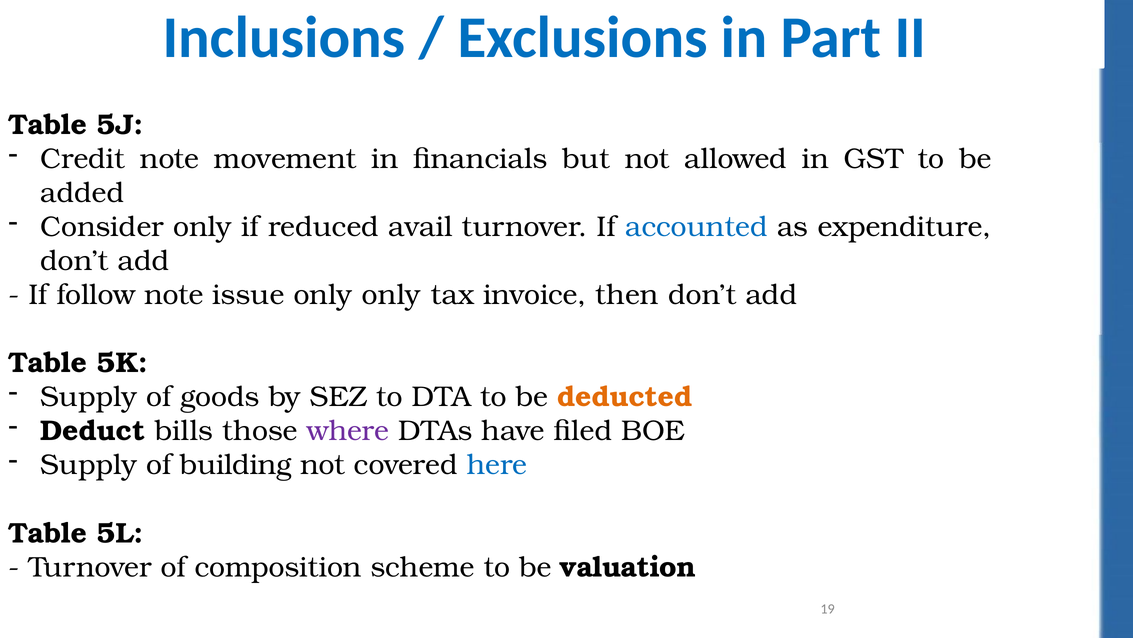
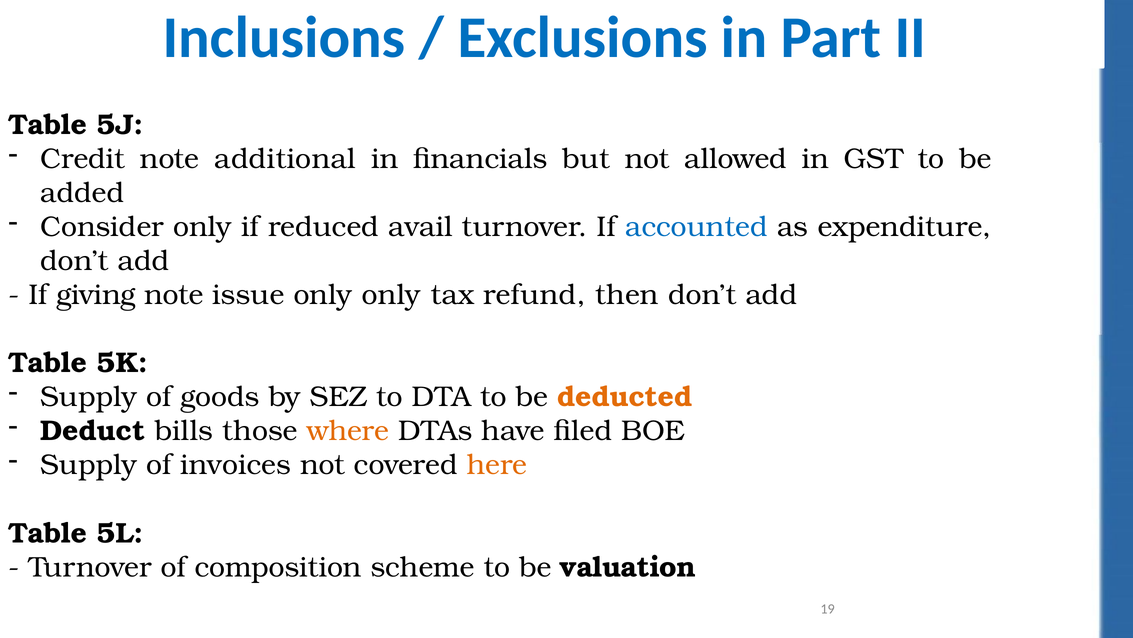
movement: movement -> additional (285, 159)
follow: follow -> giving (96, 295)
invoice: invoice -> refund (535, 295)
where colour: purple -> orange (348, 431)
building: building -> invoices (236, 465)
here colour: blue -> orange (497, 465)
